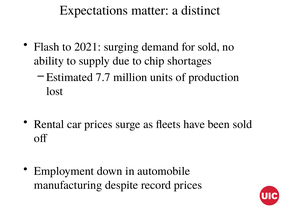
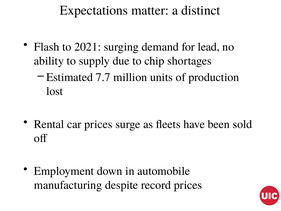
for sold: sold -> lead (209, 47)
